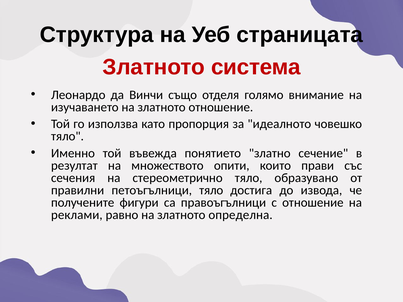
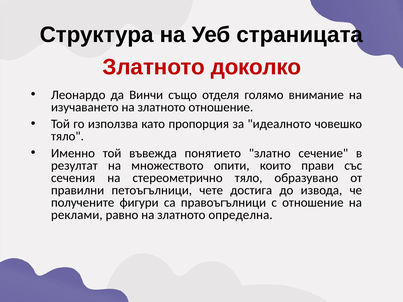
система: система -> доколко (256, 67)
петоъгълници тяло: тяло -> чете (211, 190)
